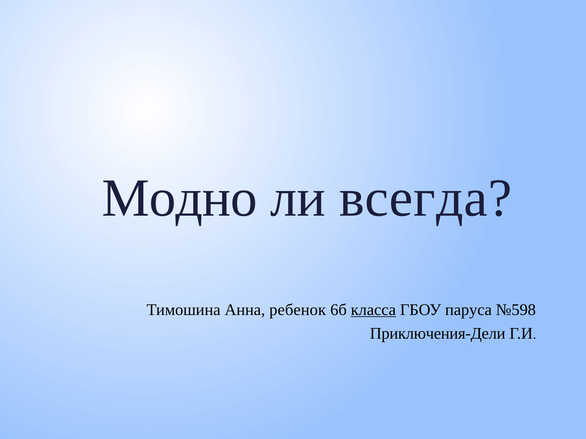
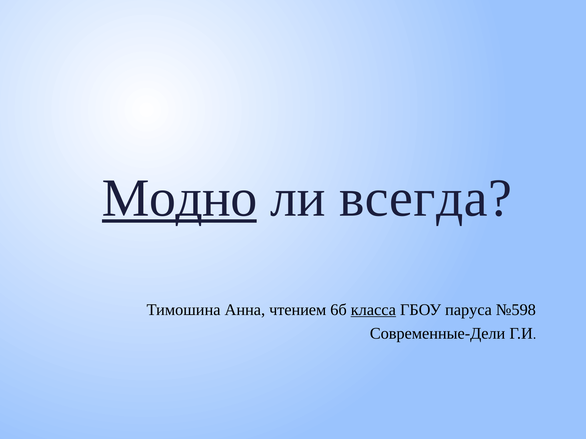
Модно underline: none -> present (180, 198)
ребенок: ребенок -> чтением (298, 310)
Приключения-Дели: Приключения-Дели -> Современные-Дели (438, 334)
